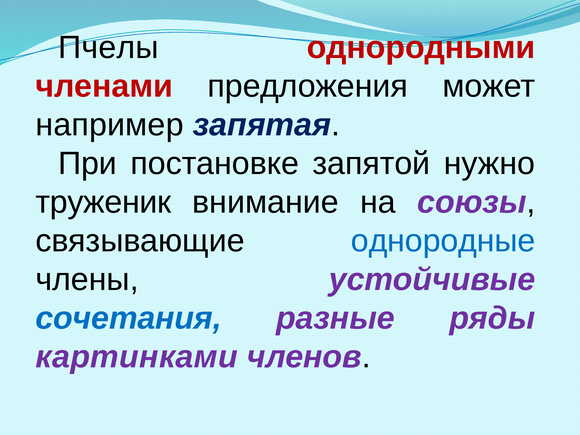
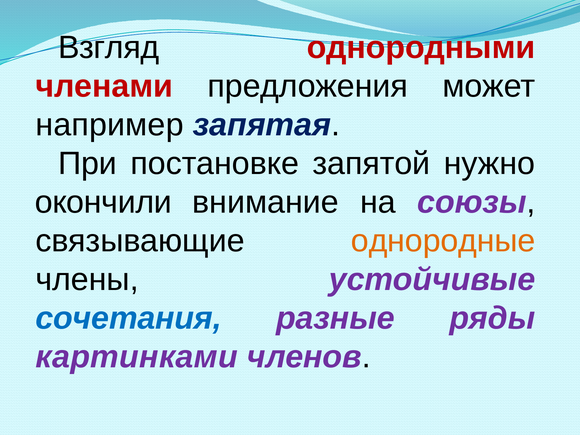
Пчелы: Пчелы -> Взгляд (109, 48)
труженик: труженик -> окончили (103, 202)
однородные colour: blue -> orange (443, 241)
